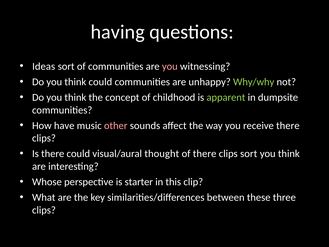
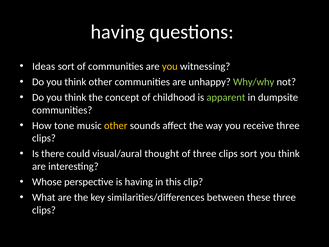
you colour: pink -> yellow (170, 66)
think could: could -> other (100, 82)
have: have -> tone (64, 125)
other colour: pink -> yellow (116, 125)
receive there: there -> three (288, 125)
of there: there -> three (205, 154)
is starter: starter -> having (139, 182)
